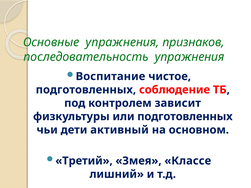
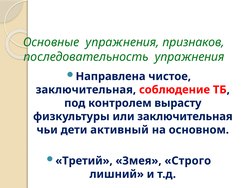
Воспитание: Воспитание -> Направлена (111, 76)
подготовленных: подготовленных -> заключительная (86, 90)
зависит: зависит -> вырасту (178, 103)
или подготовленных: подготовленных -> заключительная (185, 117)
Классе: Классе -> Строго (188, 161)
